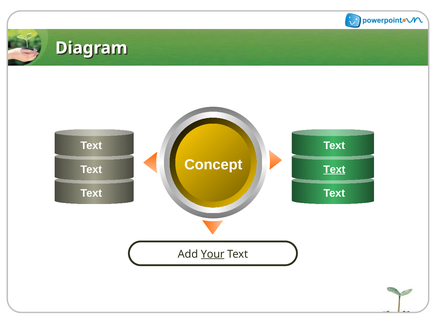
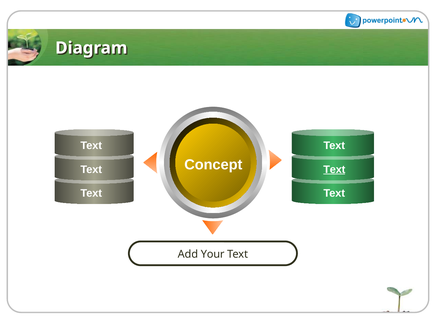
Your underline: present -> none (213, 254)
